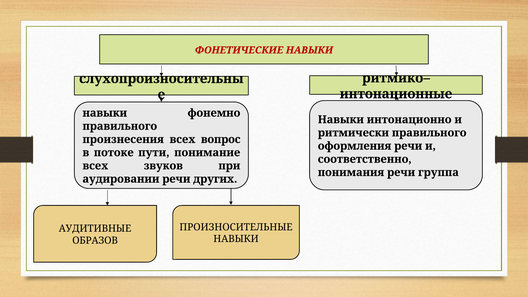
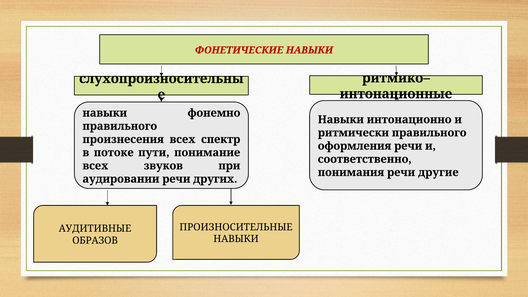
вопрос: вопрос -> спектр (221, 139)
группа: группа -> другие (438, 172)
